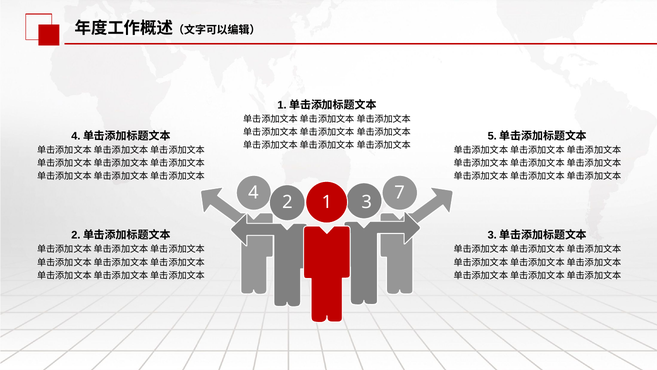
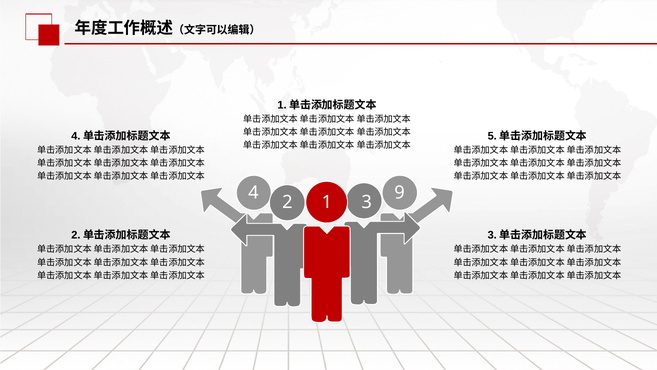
7: 7 -> 9 (400, 192)
